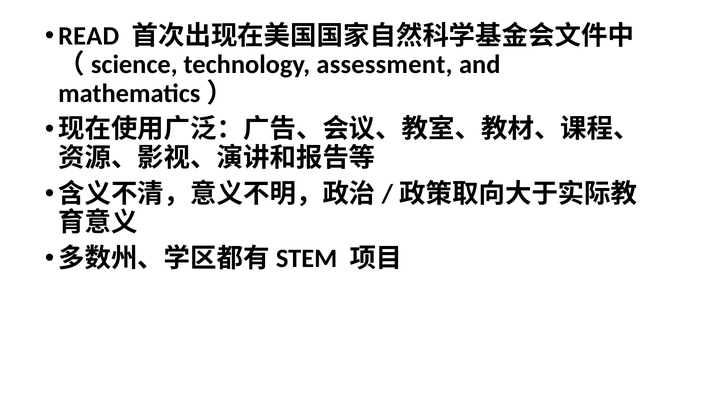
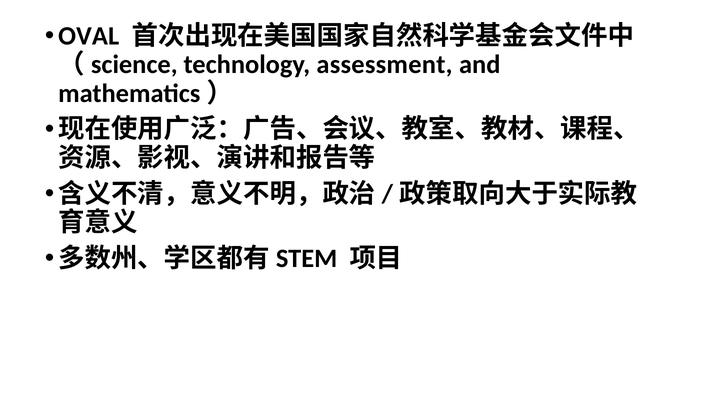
READ: READ -> OVAL (89, 36)
